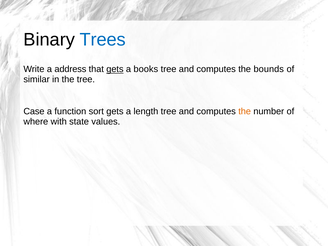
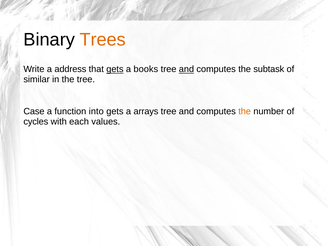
Trees colour: blue -> orange (103, 40)
and underline: none -> present (186, 69)
bounds: bounds -> subtask (269, 69)
sort: sort -> into (96, 111)
length: length -> arrays (146, 111)
where: where -> cycles (36, 122)
state: state -> each (79, 122)
